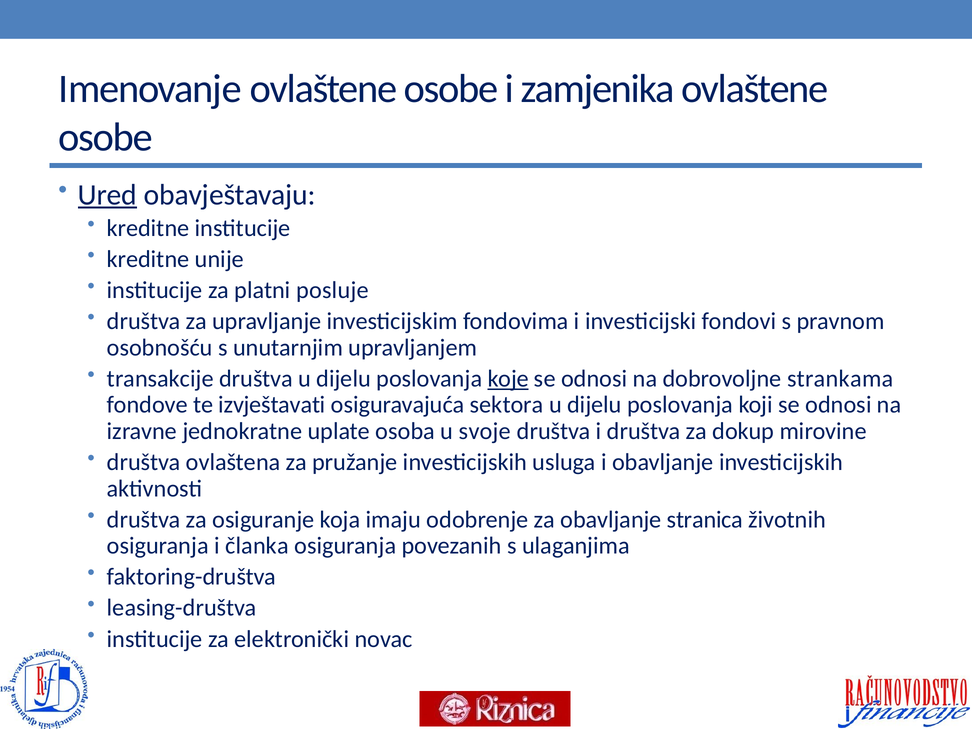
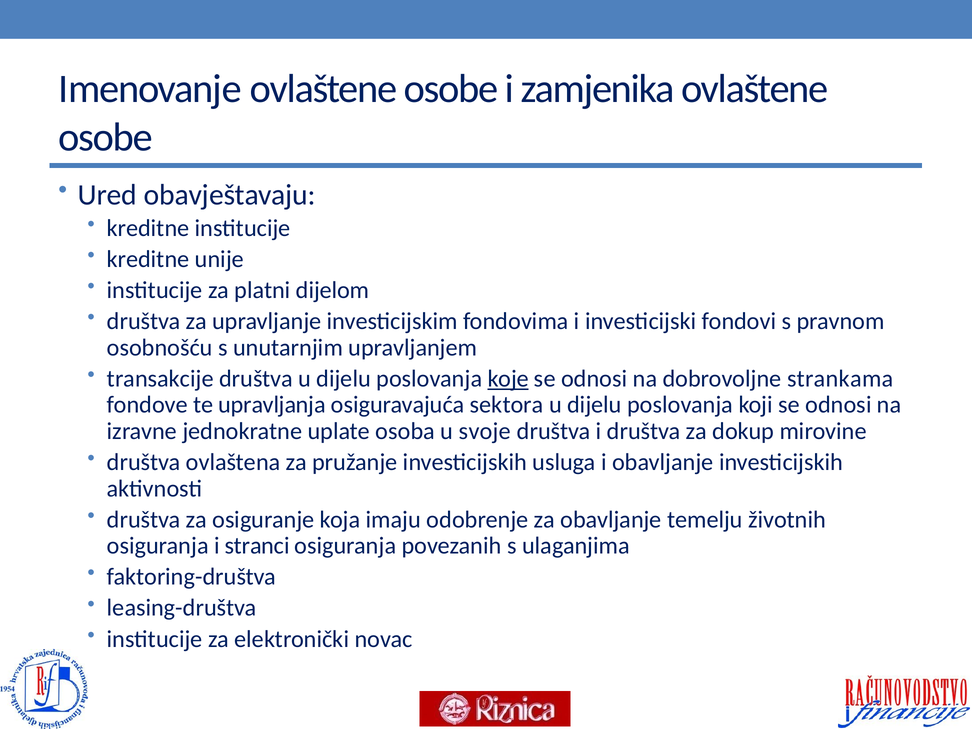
Ured underline: present -> none (107, 195)
posluje: posluje -> dijelom (333, 290)
izvještavati: izvještavati -> upravljanja (272, 405)
stranica: stranica -> temelju (705, 520)
članka: članka -> stranci (257, 546)
